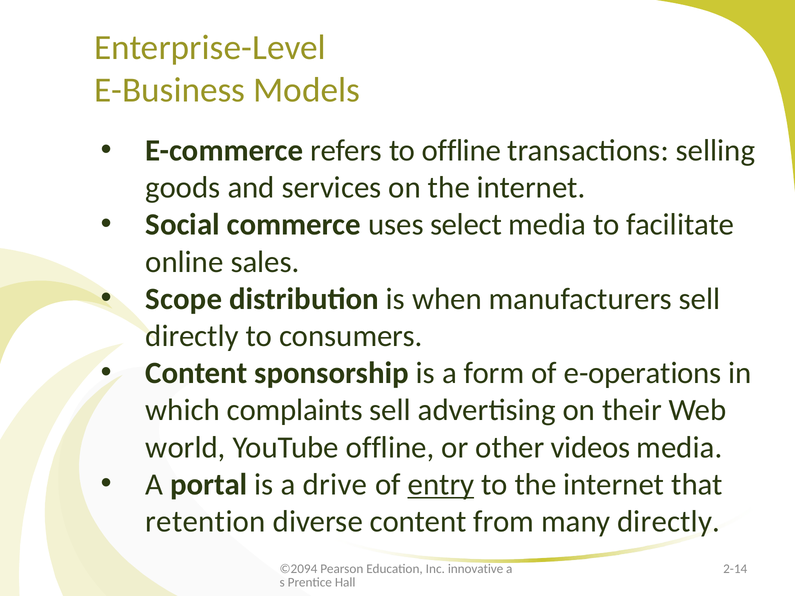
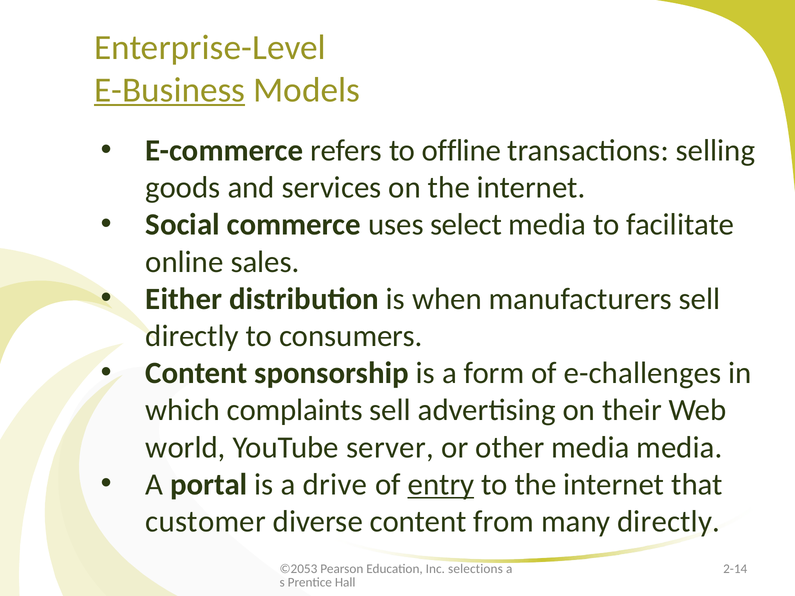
E-Business underline: none -> present (170, 90)
Scope: Scope -> Either (184, 299)
e-operations: e-operations -> e-challenges (643, 373)
YouTube offline: offline -> server (390, 448)
other videos: videos -> media (590, 448)
retention: retention -> customer (206, 522)
©2094: ©2094 -> ©2053 (298, 569)
innovative: innovative -> selections (475, 569)
